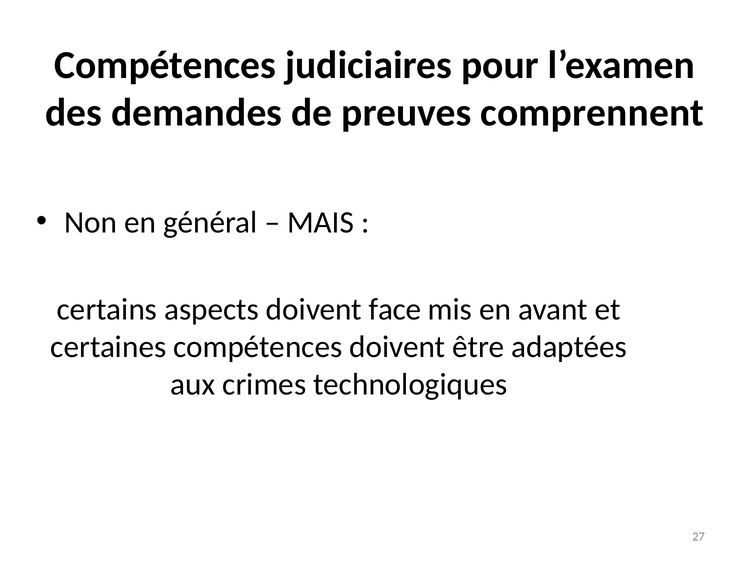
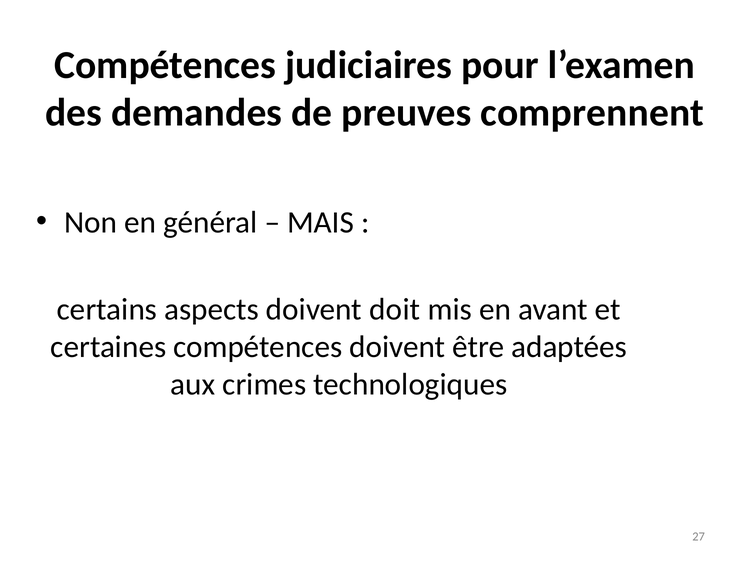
face: face -> doit (395, 310)
